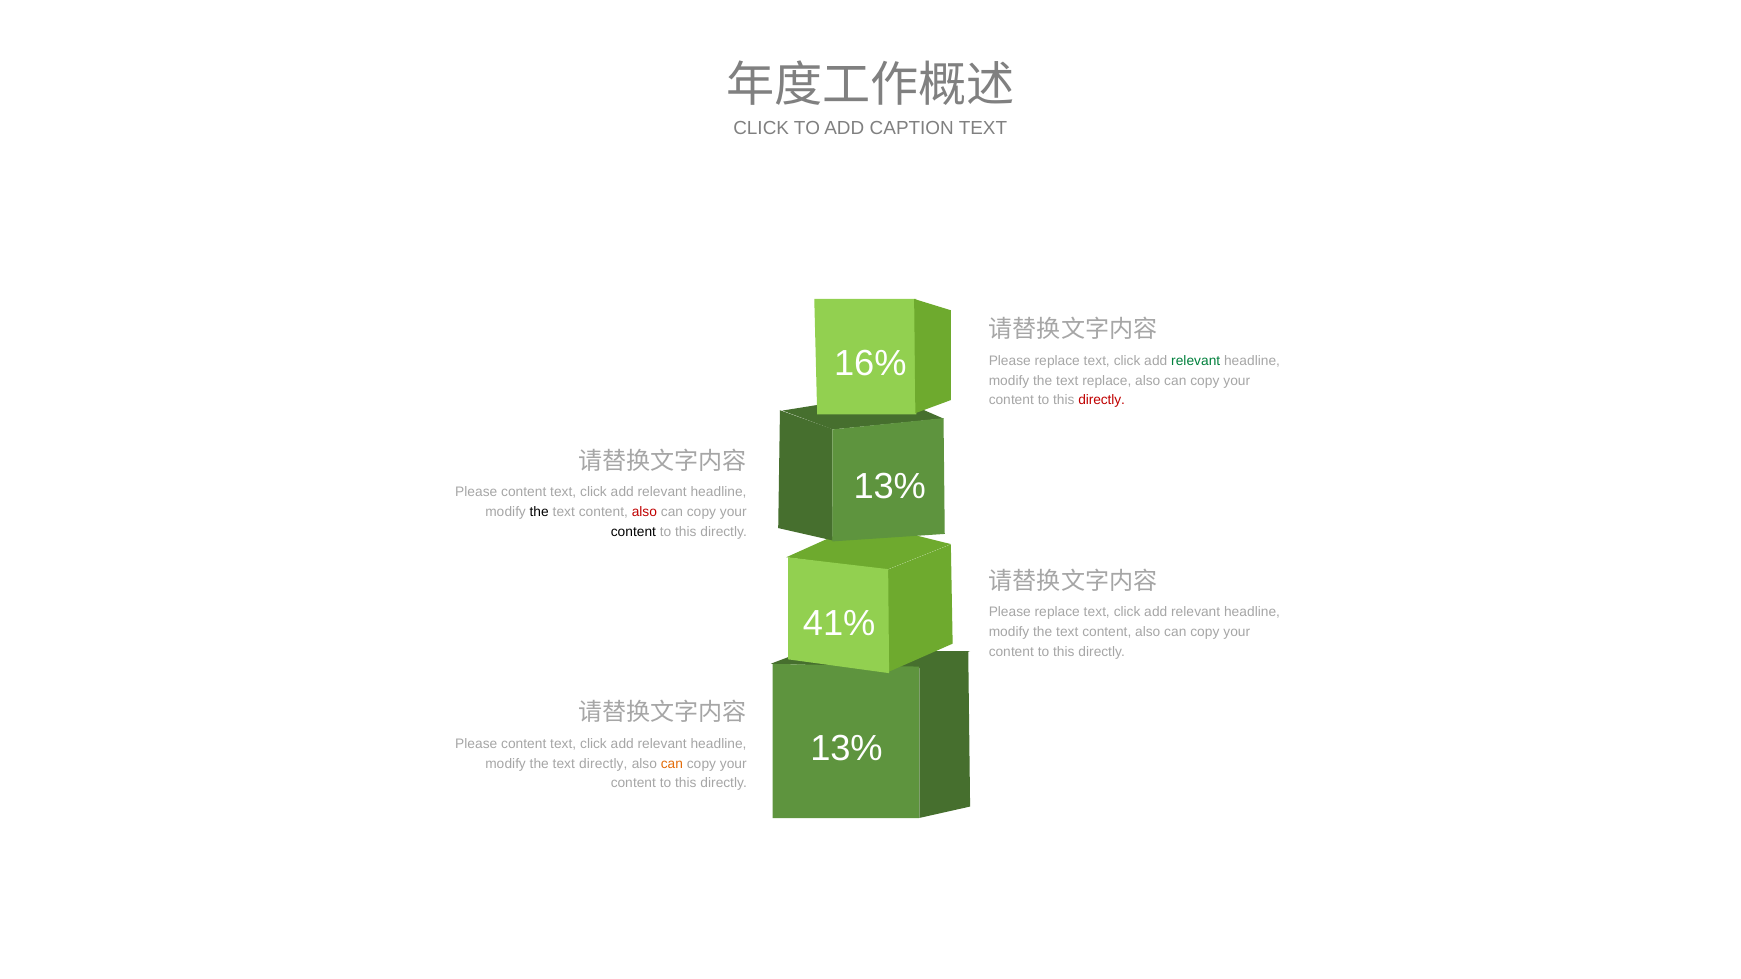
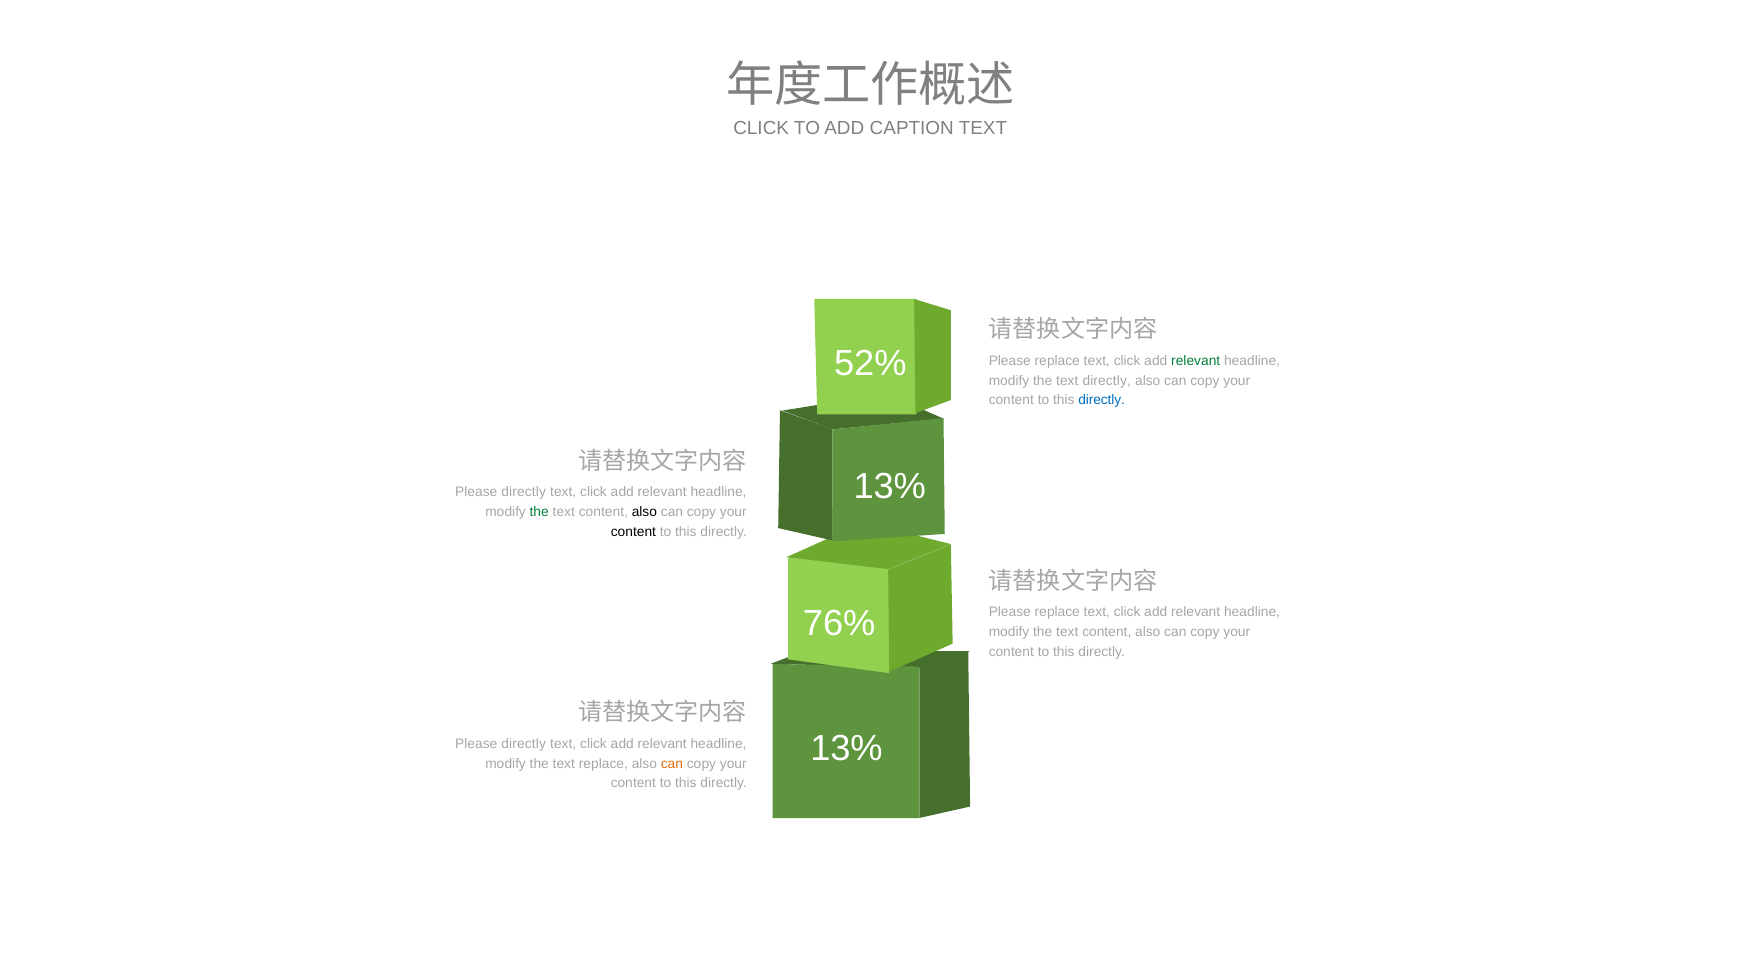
16%: 16% -> 52% (870, 364)
text replace: replace -> directly (1107, 381)
directly colour: red -> blue (1102, 400)
content: content -> directly (524, 493)
the colour: black -> green (539, 512)
also colour: red -> black (644, 512)
41%: 41% -> 76% (839, 624)
content: content -> directly (524, 744)
text directly: directly -> replace (603, 764)
